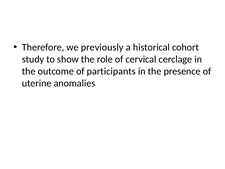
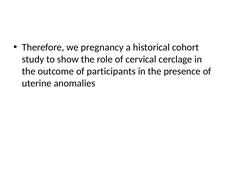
previously: previously -> pregnancy (102, 47)
